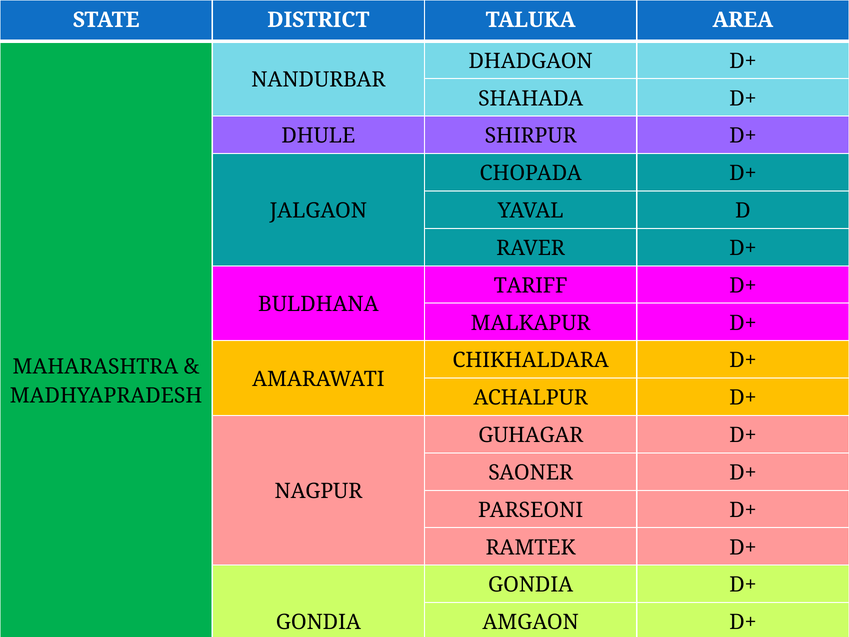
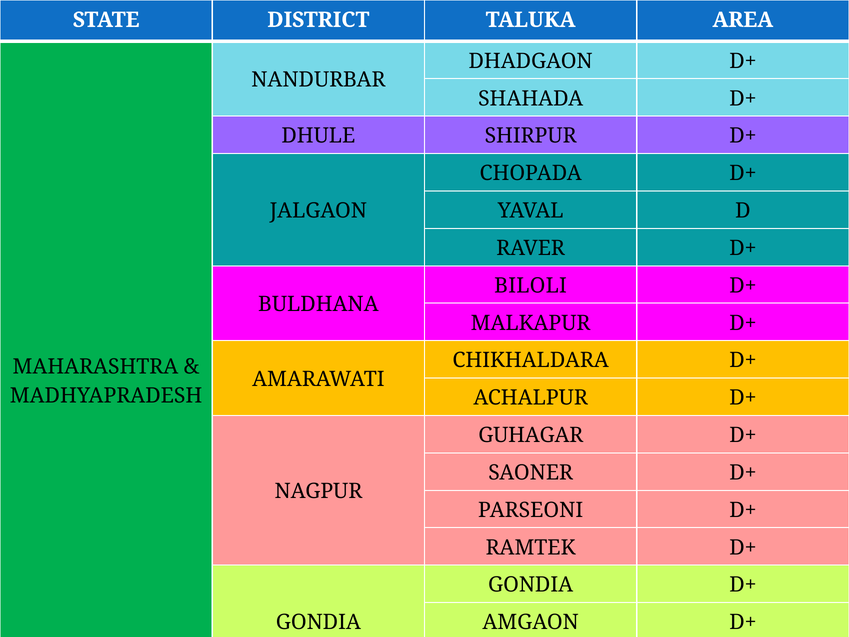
TARIFF: TARIFF -> BILOLI (531, 286)
